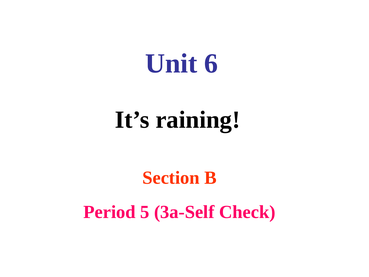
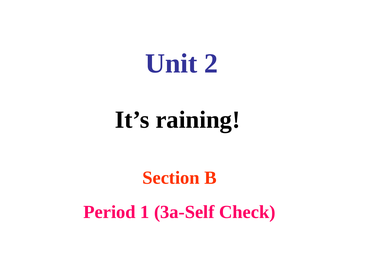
6: 6 -> 2 (211, 63)
5: 5 -> 1 (145, 212)
